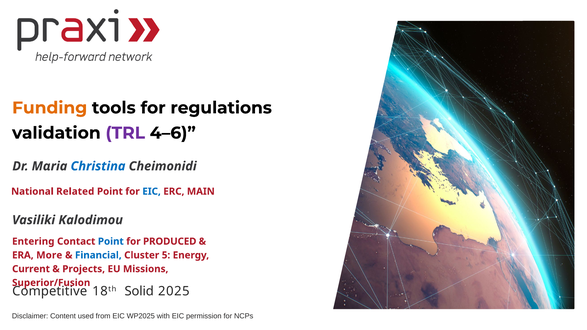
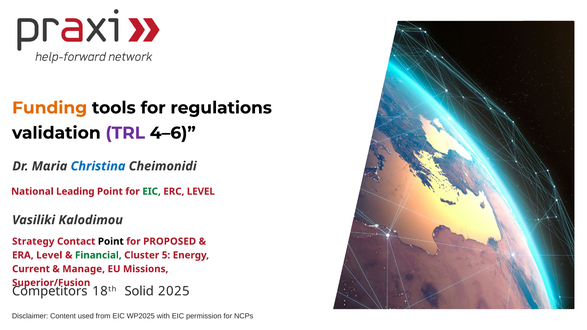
Related: Related -> Leading (75, 192)
EIC colour: blue -> green (152, 192)
ERC MAIN: MAIN -> LEVEL (201, 192)
Entering: Entering -> Strategy (33, 242)
Point colour: blue -> black (111, 242)
PRODUCED: PRODUCED -> PROPOSED (170, 242)
ERA More: More -> Level (49, 255)
Financial colour: blue -> green (98, 255)
Projects: Projects -> Manage (84, 269)
Competitive: Competitive -> Competitors (50, 291)
